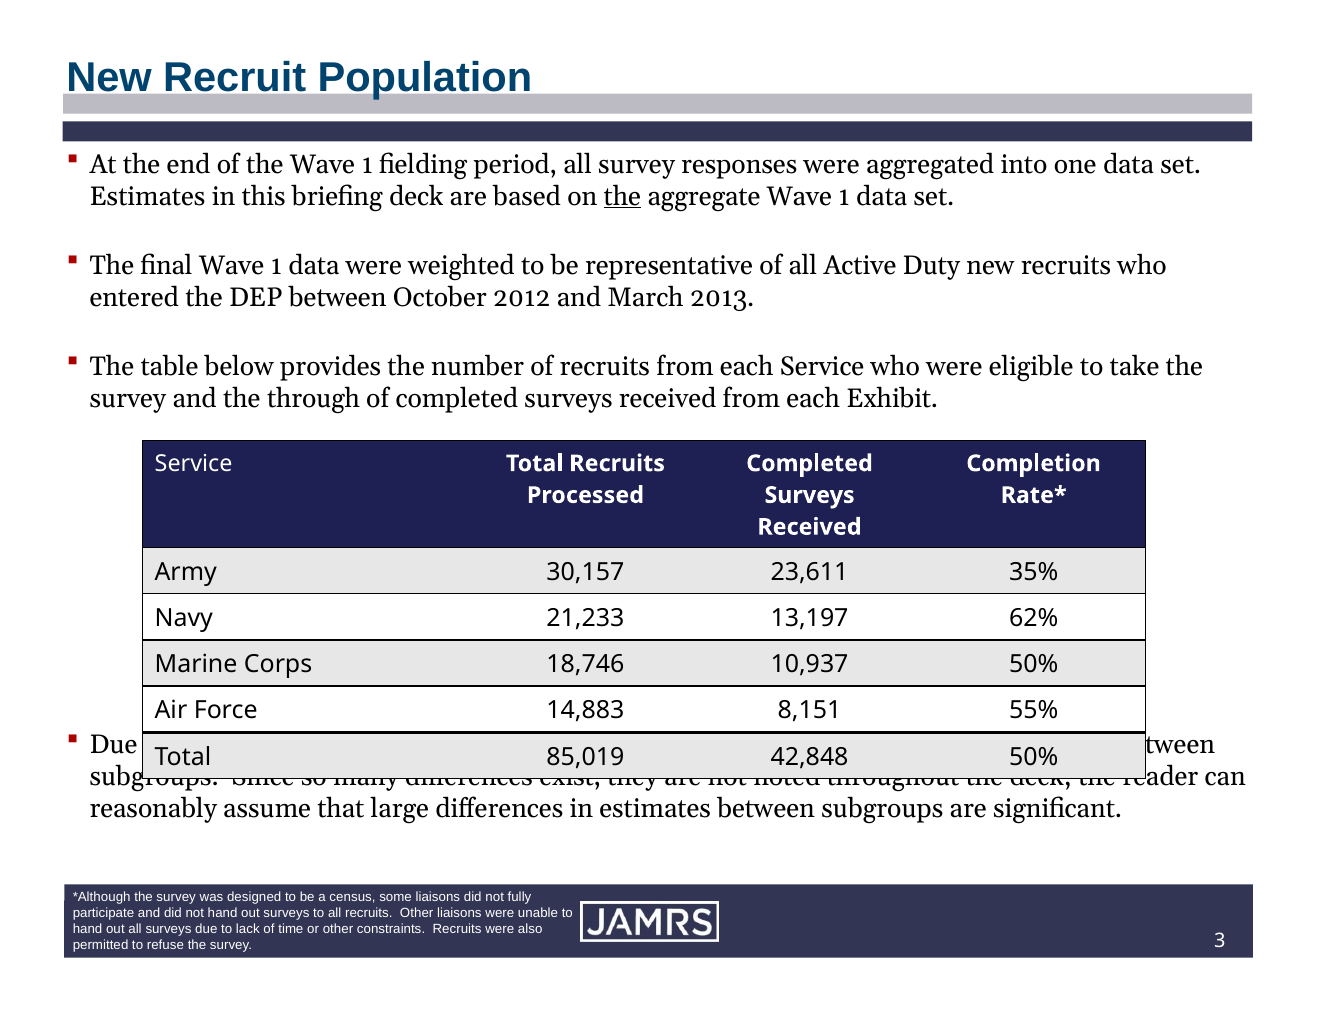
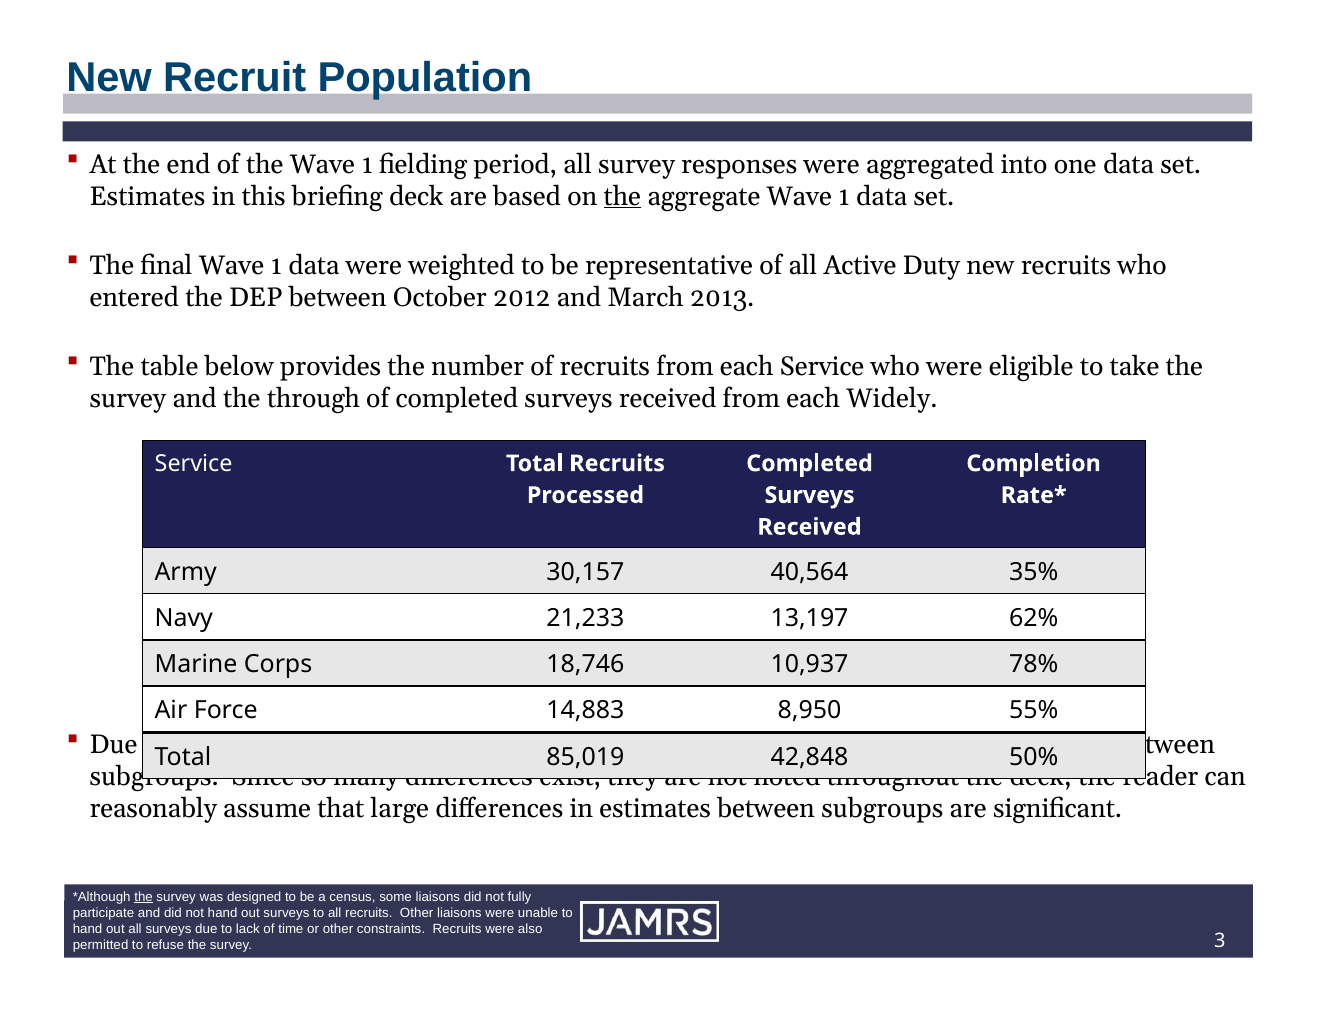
Exhibit: Exhibit -> Widely (892, 398)
23,611: 23,611 -> 40,564 (810, 572)
10,937 50%: 50% -> 78% (1034, 664)
8,151: 8,151 -> 8,950 (810, 710)
the underline: none -> present (144, 896)
